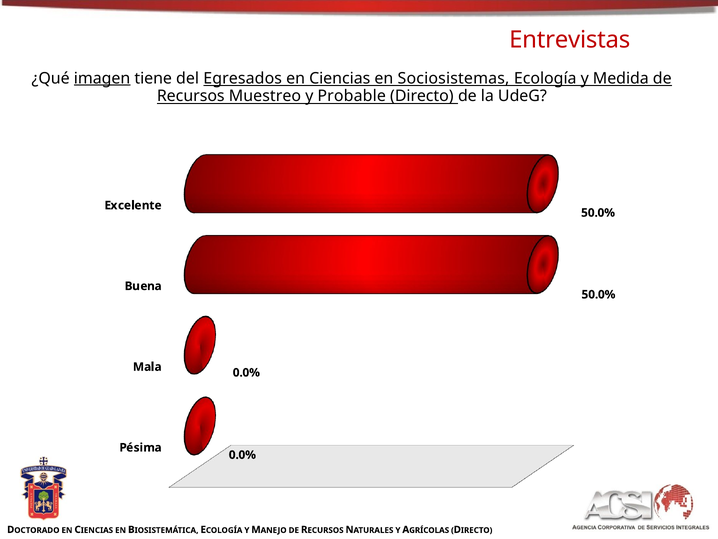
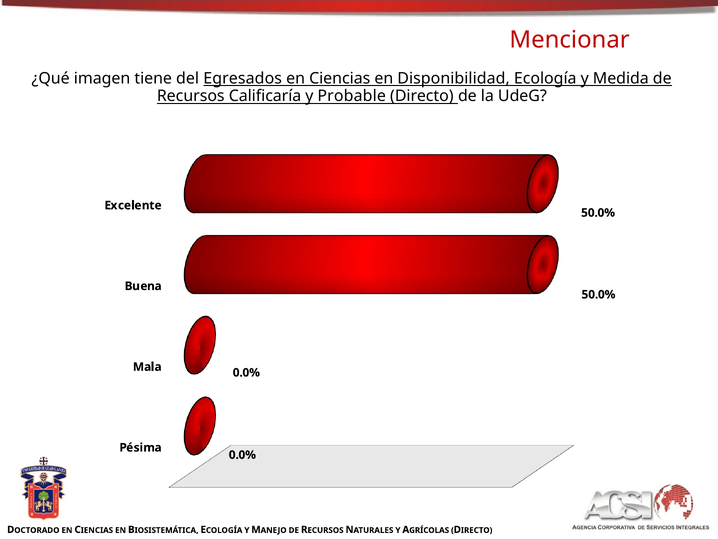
Entrevistas: Entrevistas -> Mencionar (570, 40)
imagen underline: present -> none (102, 78)
Sociosistemas: Sociosistemas -> Disponibilidad (454, 78)
Muestreo: Muestreo -> Calificaría (265, 96)
